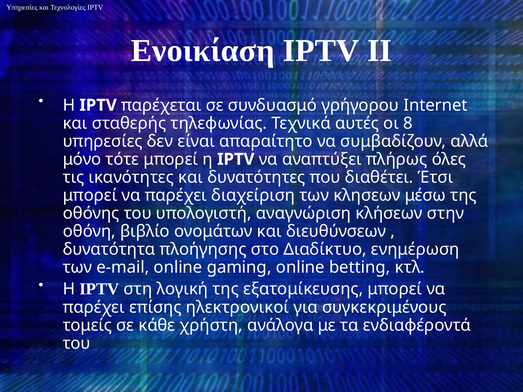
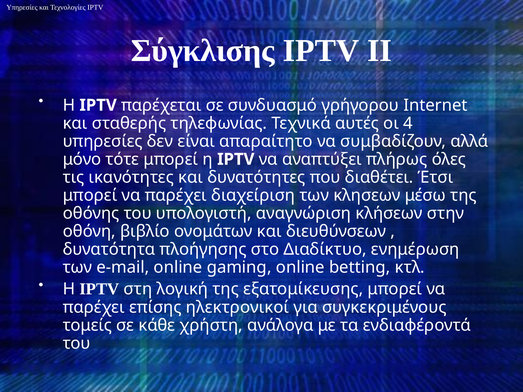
Ενοικίαση: Ενοικίαση -> Σύγκλισης (203, 51)
8: 8 -> 4 (408, 123)
